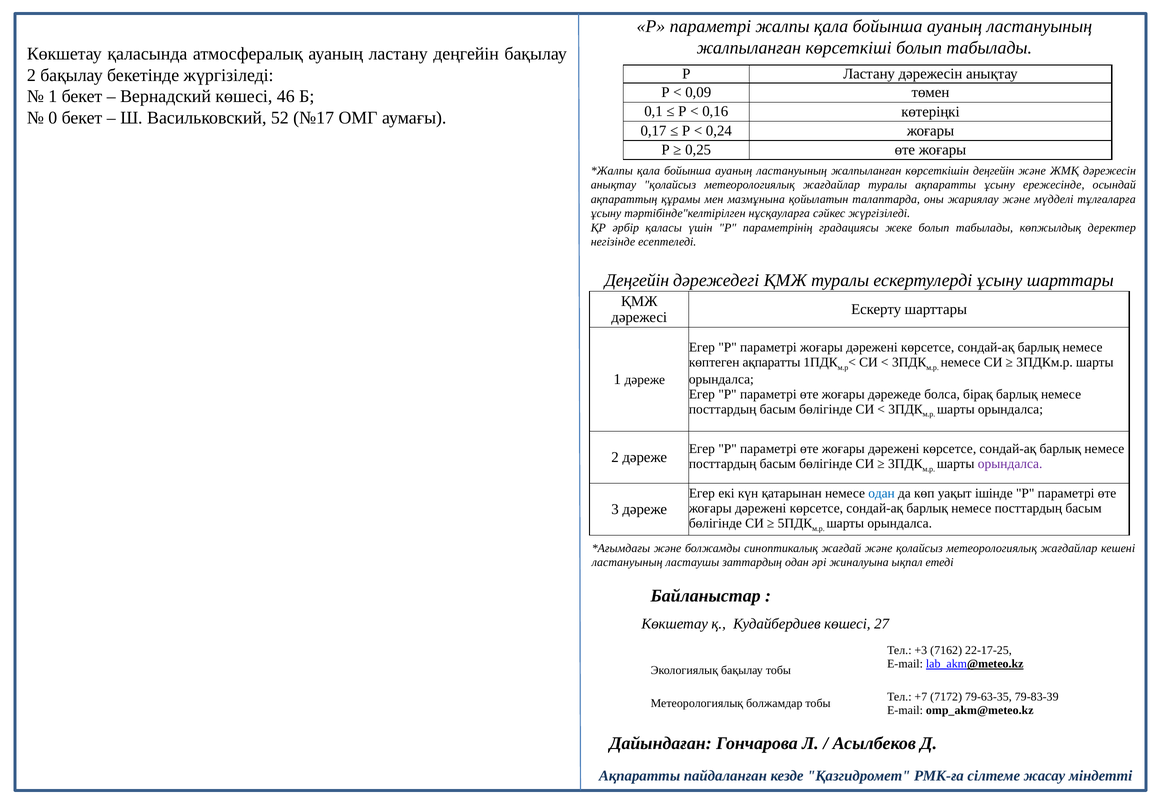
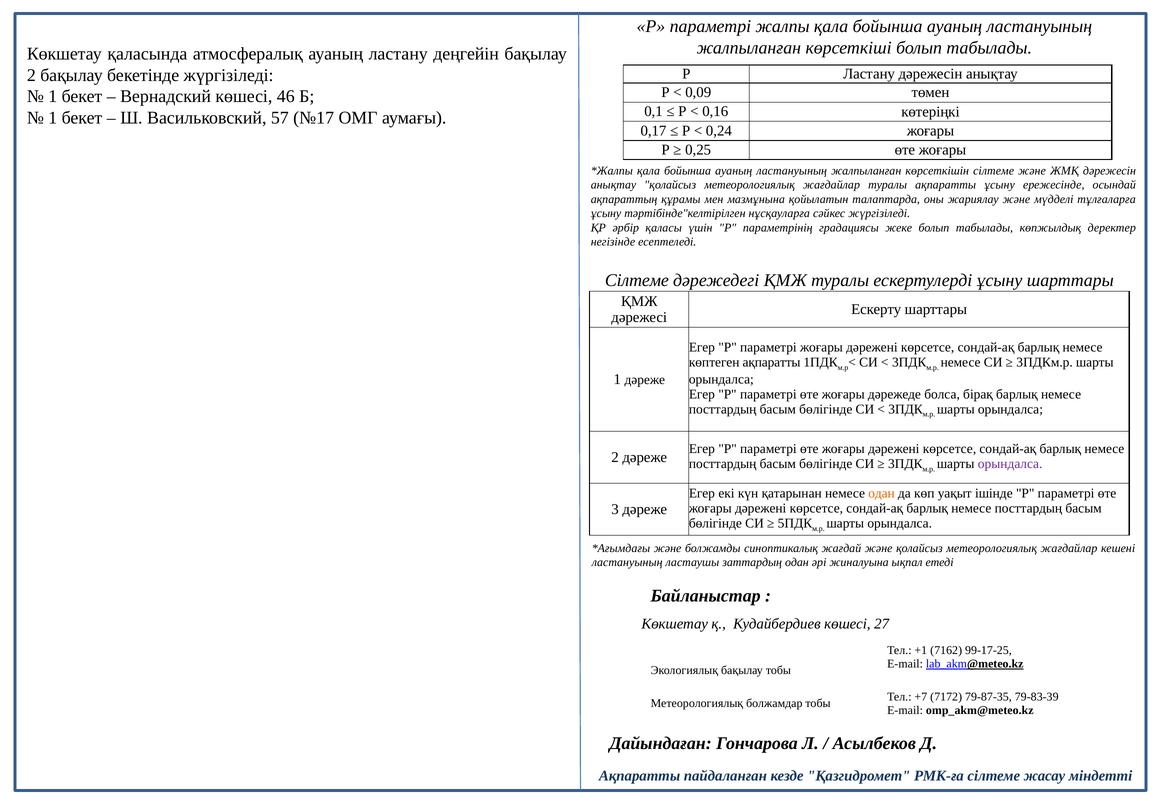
0: 0 -> 1 (53, 118)
52: 52 -> 57 (280, 118)
көрсеткішін деңгейін: деңгейін -> сілтеме (994, 171)
Деңгейін: Деңгейін -> Сілтеме (637, 280)
одан colour: blue -> orange (882, 493)
+3: +3 -> +1 (921, 650)
22-17-25: 22-17-25 -> 99-17-25 (988, 650)
79-63-35: 79-63-35 -> 79-87-35 (988, 697)
